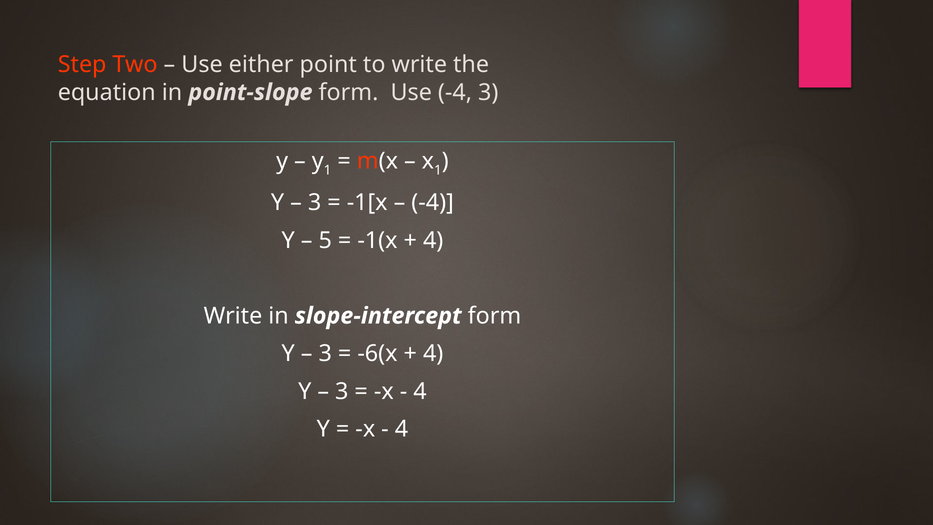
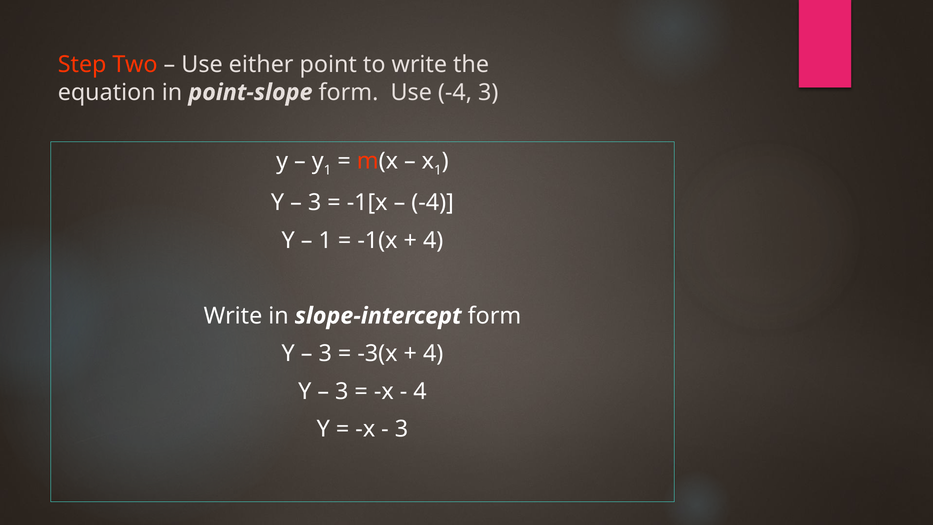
5: 5 -> 1 (325, 240)
-6(x: -6(x -> -3(x (377, 353)
4: 4 -> 3 (402, 429)
